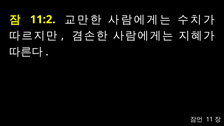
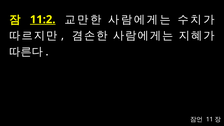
11:2 underline: none -> present (43, 20)
